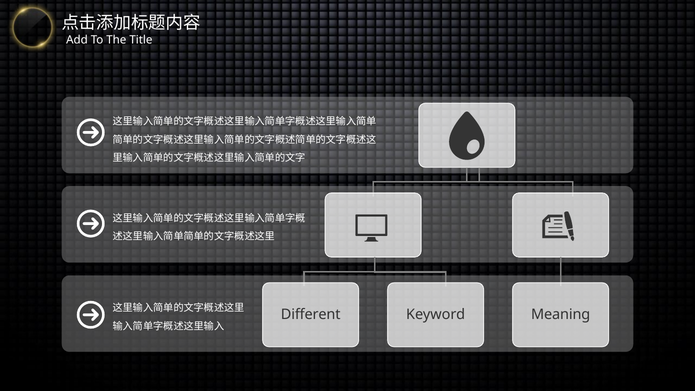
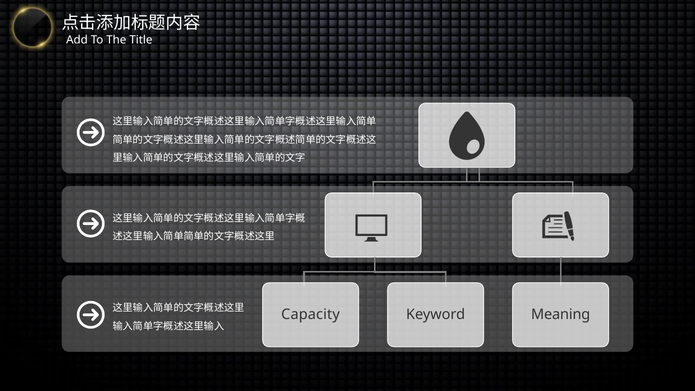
Different: Different -> Capacity (311, 315)
